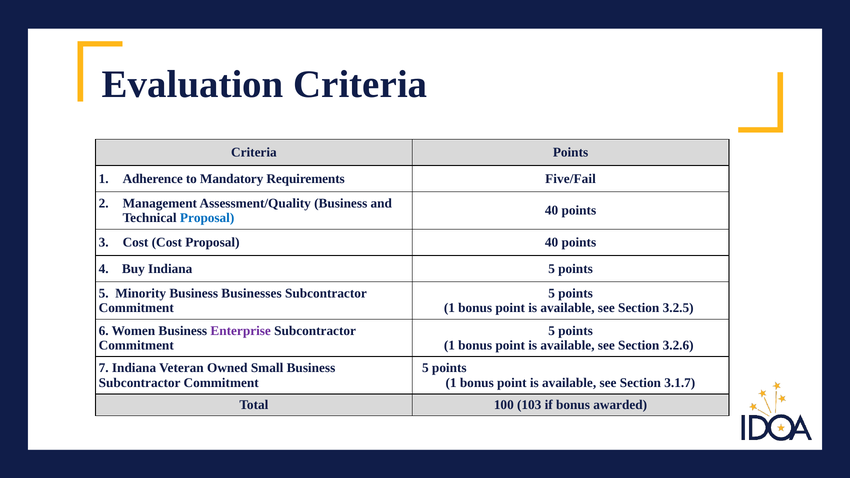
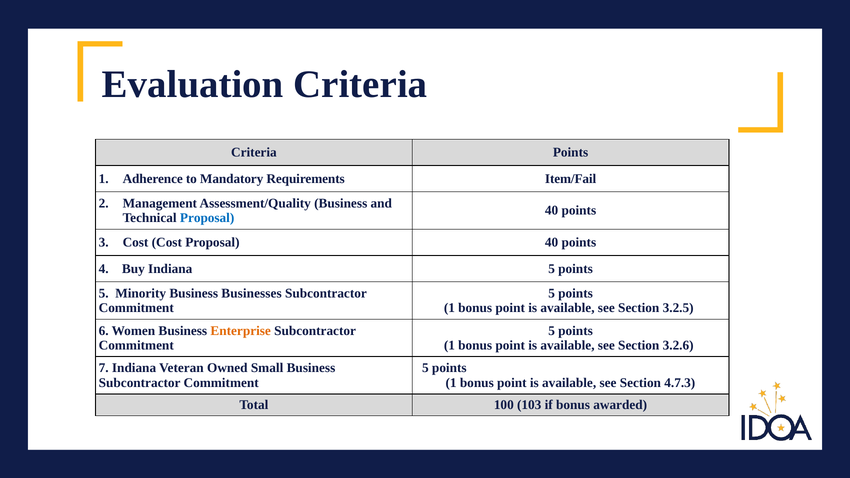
Five/Fail: Five/Fail -> Item/Fail (571, 179)
Enterprise colour: purple -> orange (241, 331)
3.1.7: 3.1.7 -> 4.7.3 (680, 383)
